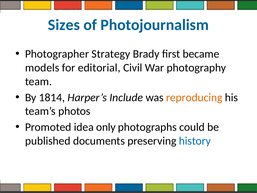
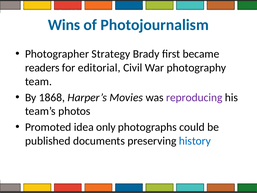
Sizes: Sizes -> Wins (64, 25)
models: models -> readers (42, 68)
1814: 1814 -> 1868 (52, 97)
Include: Include -> Movies (126, 97)
reproducing colour: orange -> purple (194, 97)
